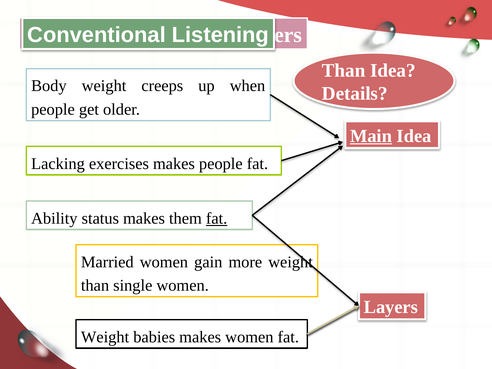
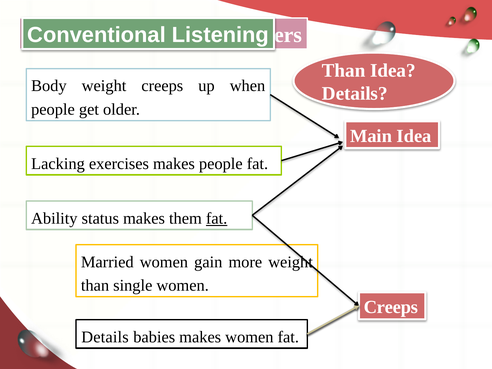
Main underline: present -> none (371, 136)
Layers: Layers -> Creeps (391, 307)
Weight: Weight -> Details (105, 337)
